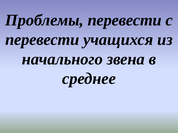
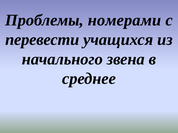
Проблемы перевести: перевести -> номерами (124, 20)
